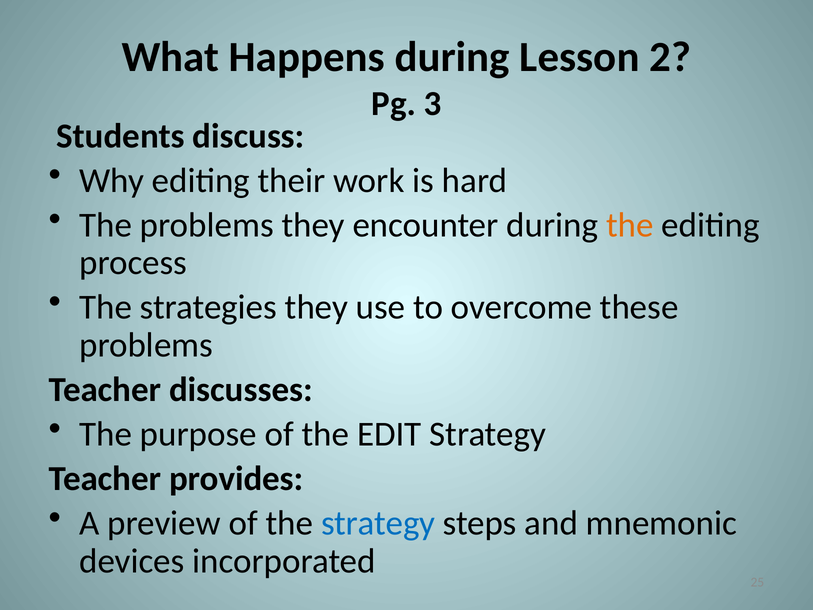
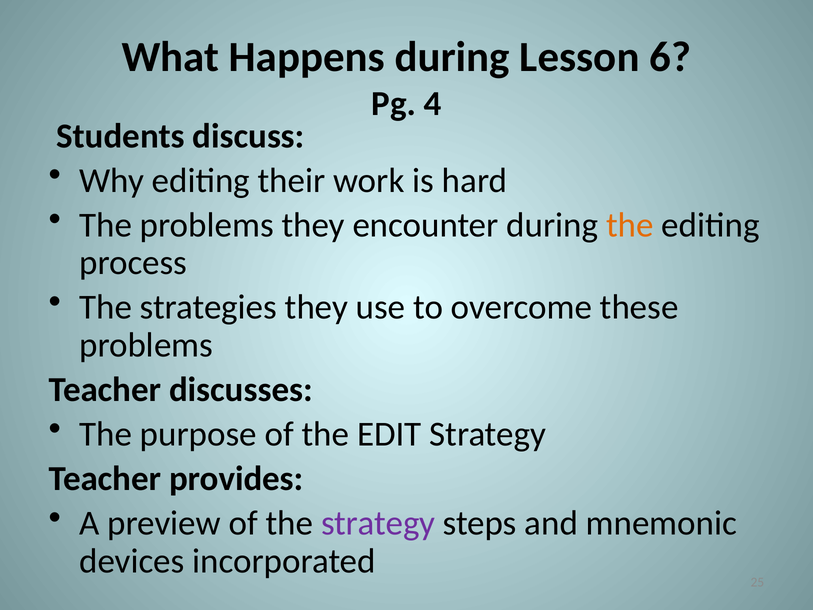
2: 2 -> 6 (670, 57)
3: 3 -> 4 (433, 103)
strategy colour: blue -> purple (378, 523)
